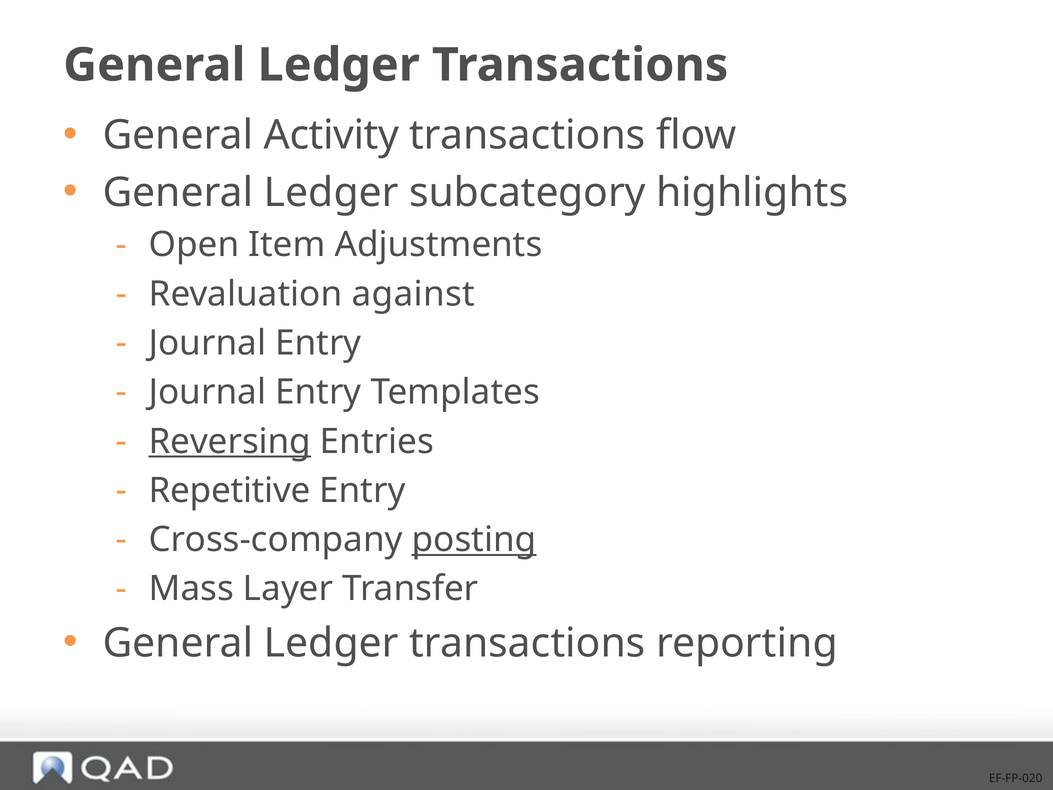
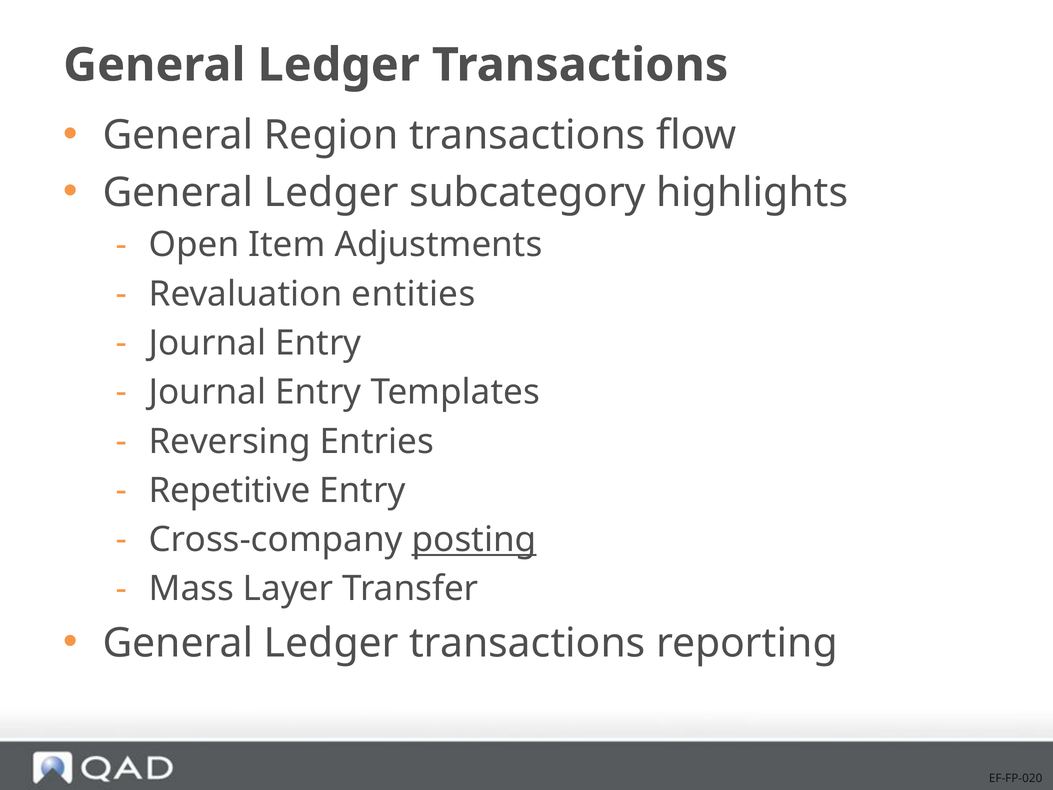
Activity: Activity -> Region (331, 135)
against: against -> entities (413, 294)
Reversing underline: present -> none (230, 441)
